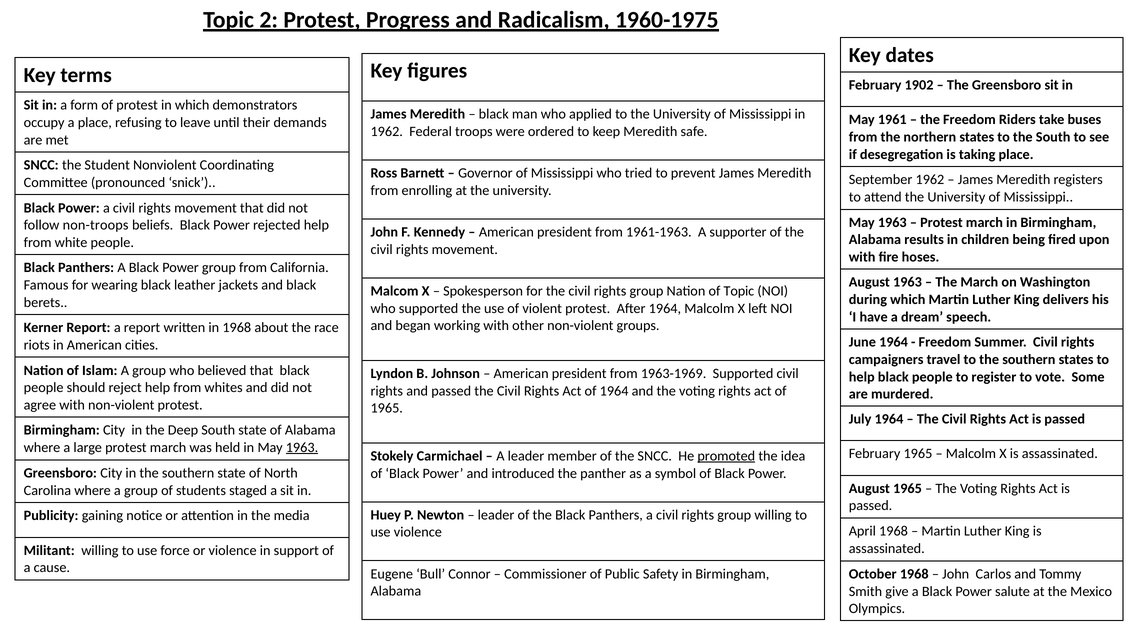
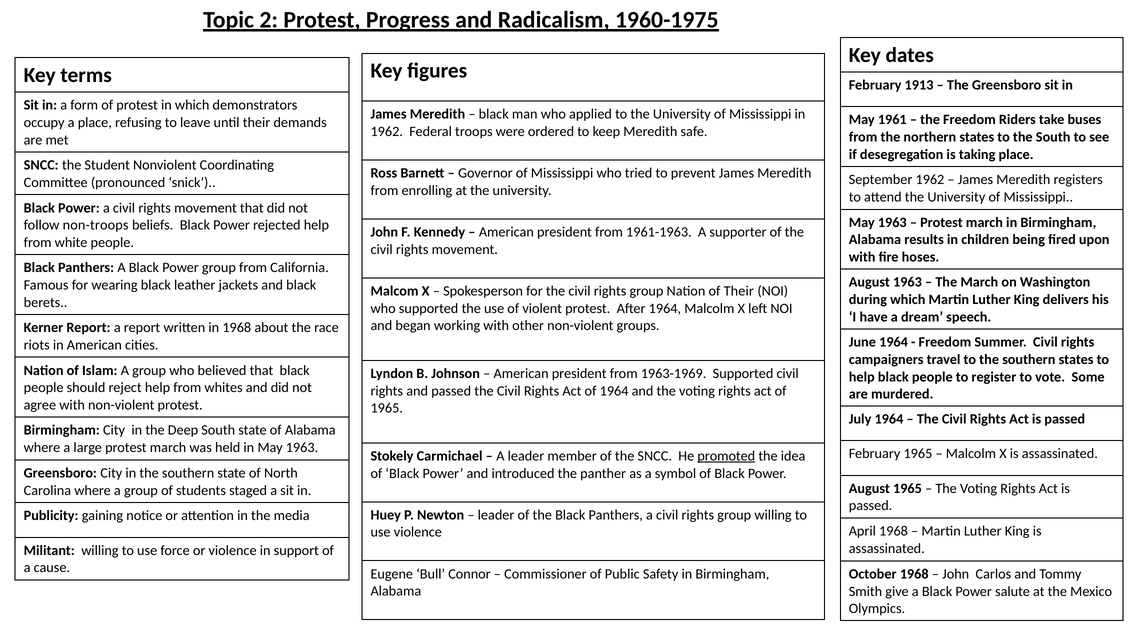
1902: 1902 -> 1913 (919, 85)
of Topic: Topic -> Their (739, 291)
1963 underline: present -> none (302, 447)
